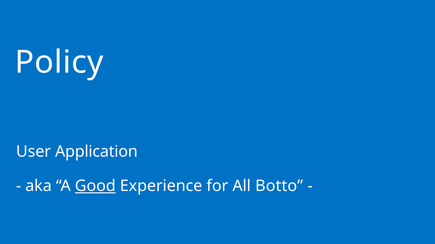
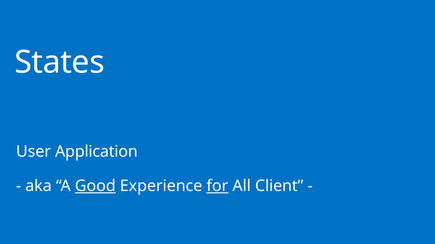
Policy: Policy -> States (60, 63)
for underline: none -> present (217, 187)
Botto: Botto -> Client (279, 187)
